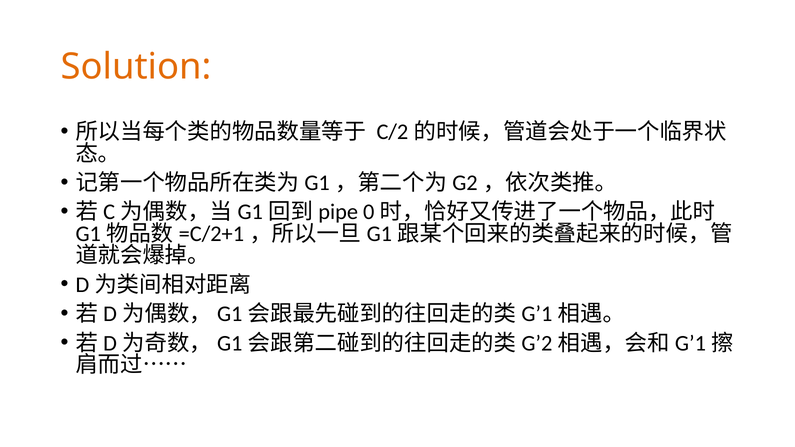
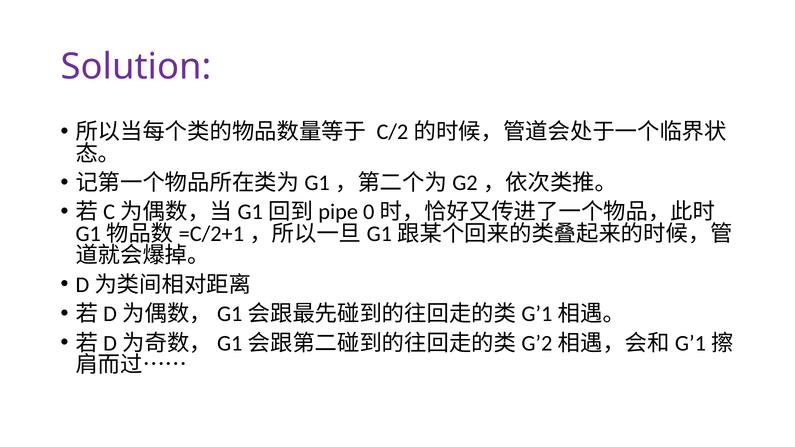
Solution colour: orange -> purple (136, 67)
